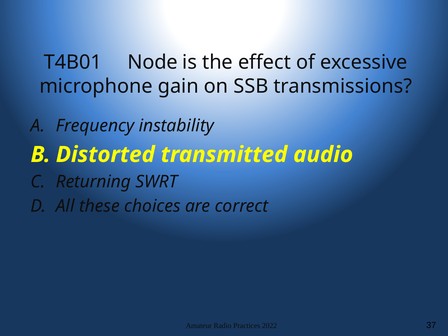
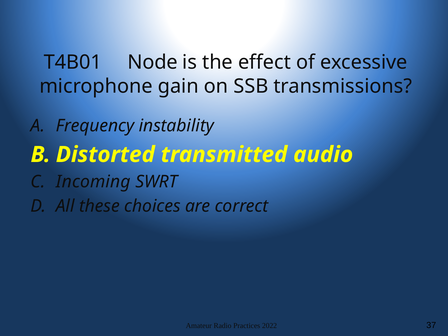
Returning: Returning -> Incoming (93, 182)
